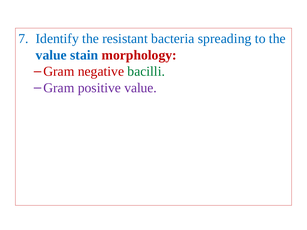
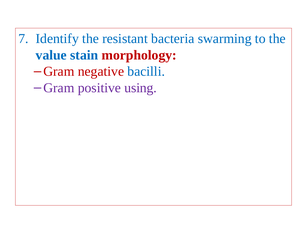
spreading: spreading -> swarming (225, 39)
bacilli colour: green -> blue (146, 72)
positive value: value -> using (141, 88)
